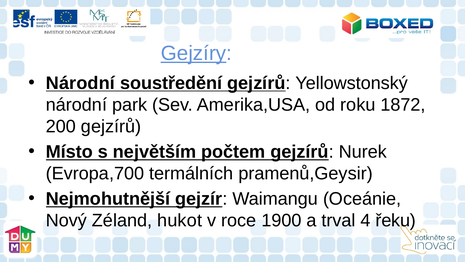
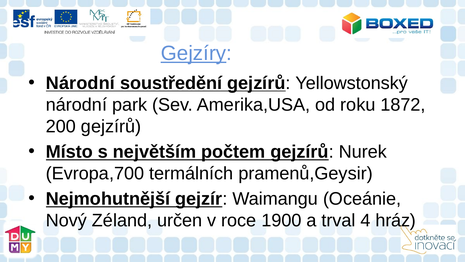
hukot: hukot -> určen (180, 220)
řeku: řeku -> hráz (396, 220)
